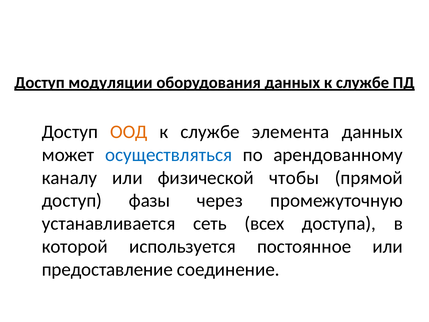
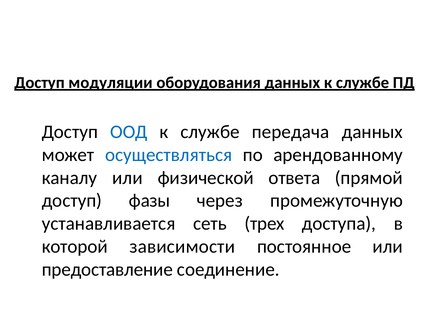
ООД colour: orange -> blue (129, 132)
элемента: элемента -> передача (291, 132)
чтобы: чтобы -> ответа (294, 178)
всех: всех -> трех (264, 223)
используется: используется -> зависимости (182, 246)
